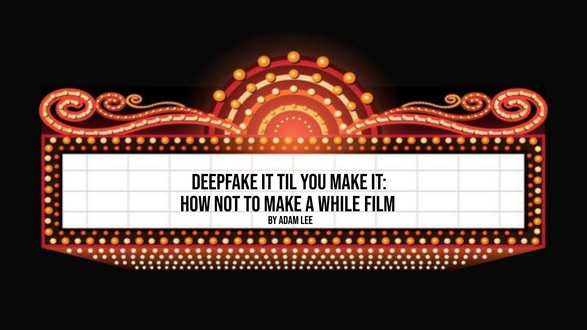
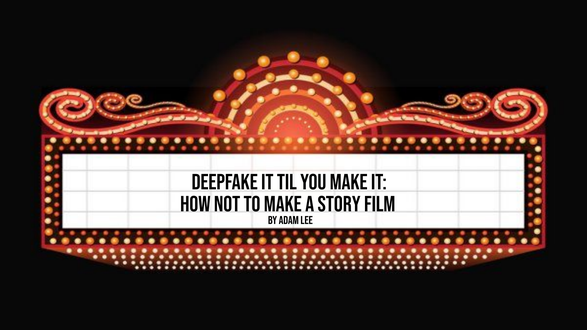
while: while -> story (339, 204)
